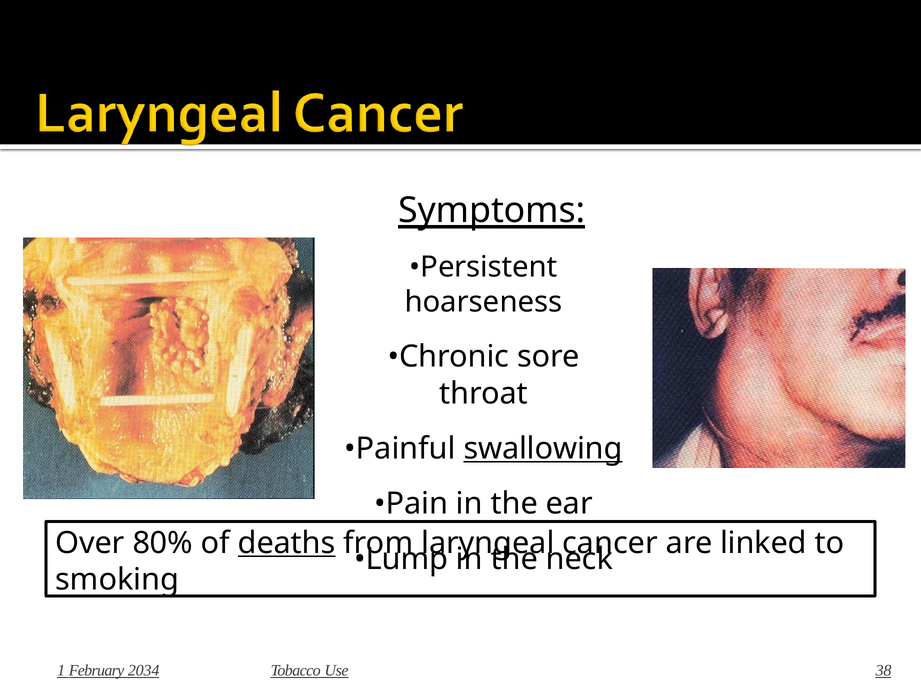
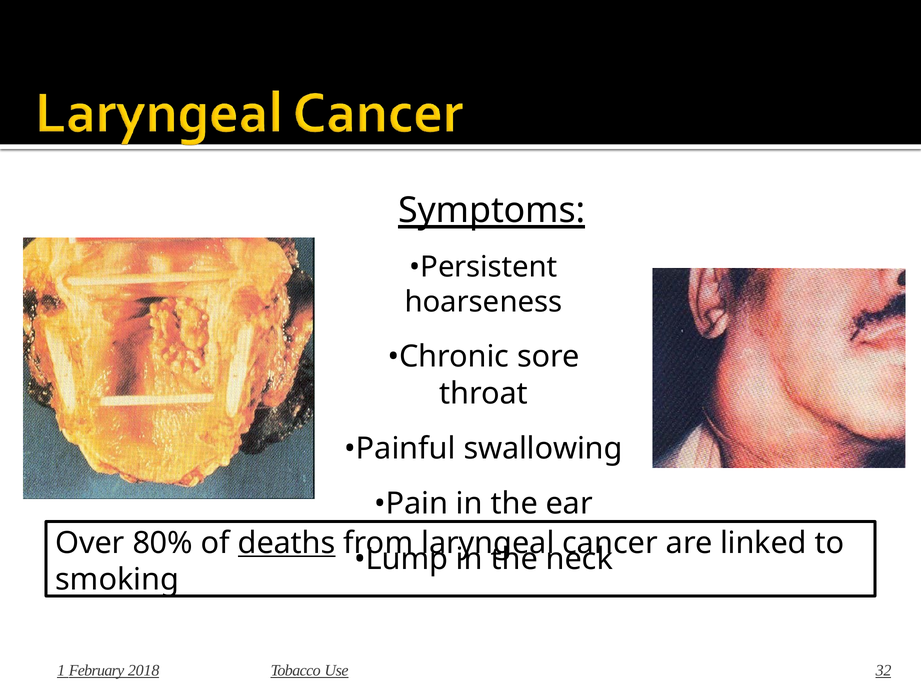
swallowing underline: present -> none (543, 449)
2034: 2034 -> 2018 (144, 671)
38: 38 -> 32 (884, 671)
